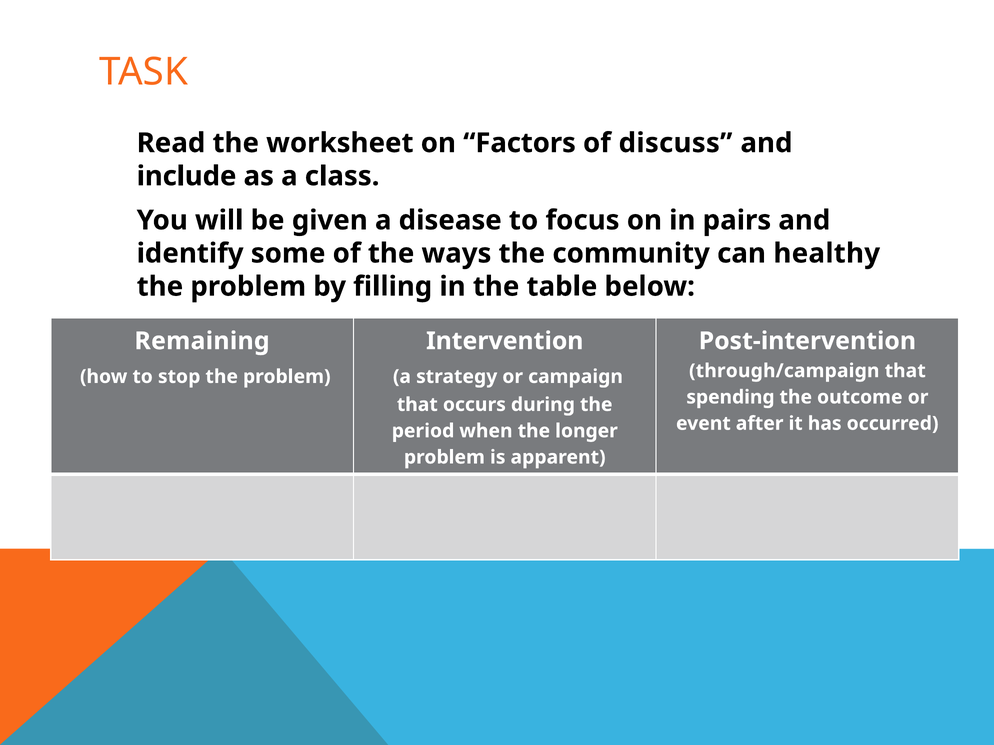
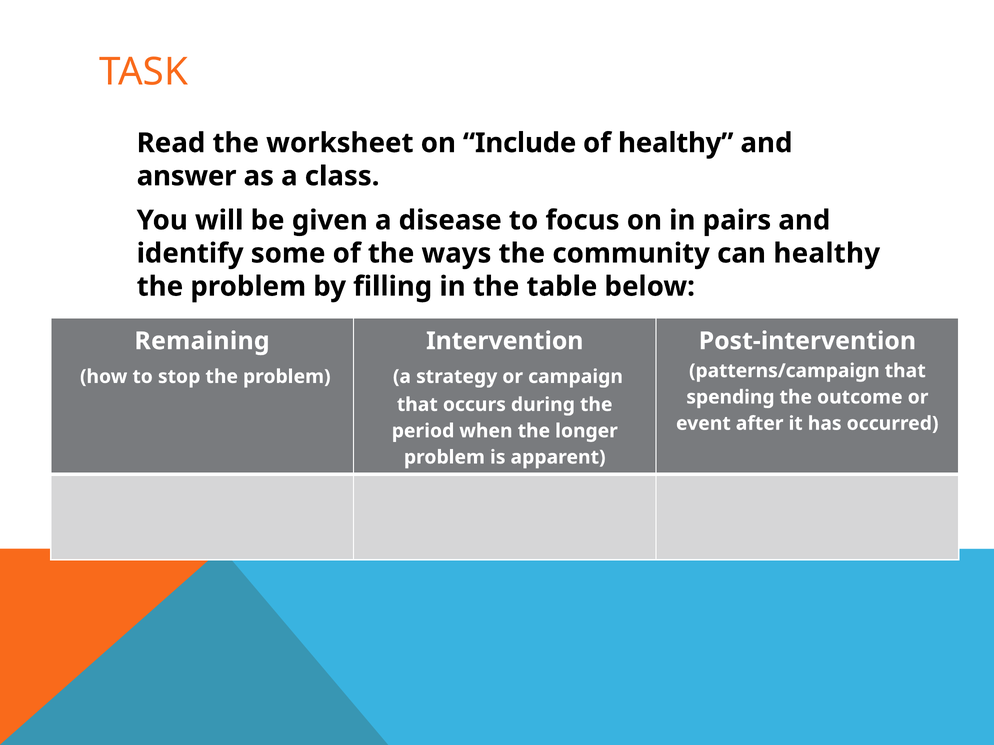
Factors: Factors -> Include (520, 143)
of discuss: discuss -> healthy (676, 143)
include: include -> answer (187, 176)
through/campaign: through/campaign -> patterns/campaign (784, 371)
